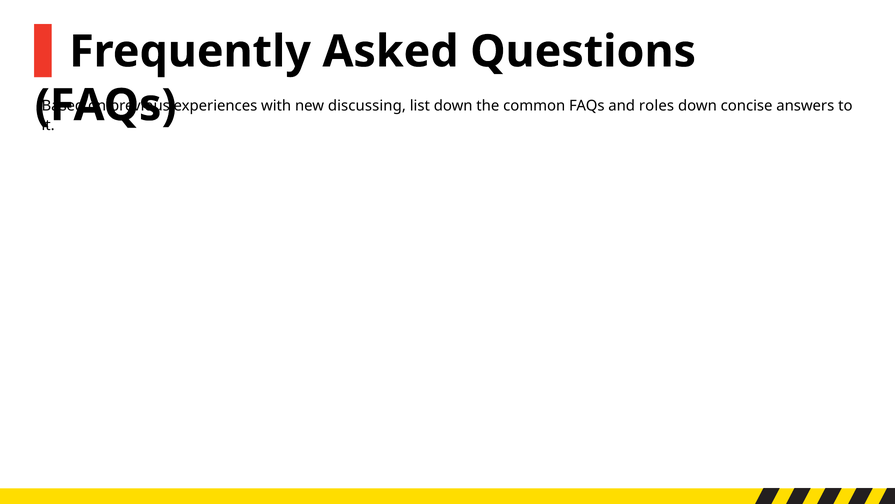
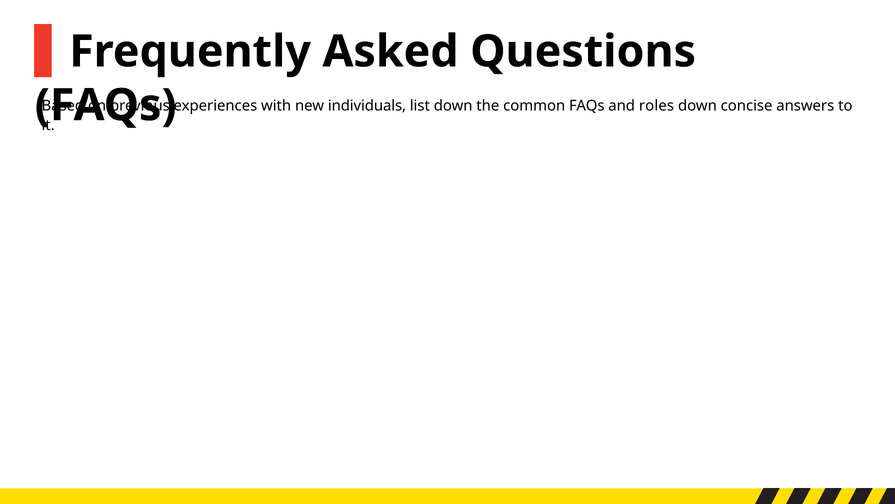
discussing: discussing -> individuals (367, 106)
